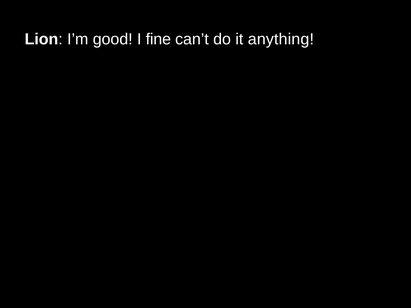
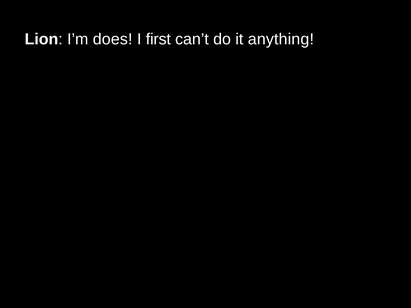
good: good -> does (113, 39)
fine: fine -> first (158, 39)
